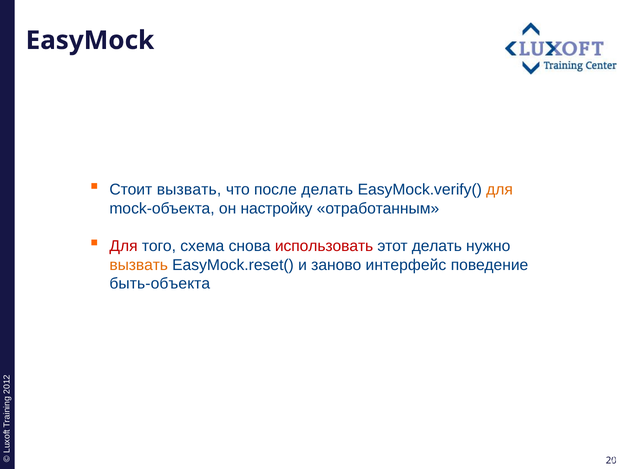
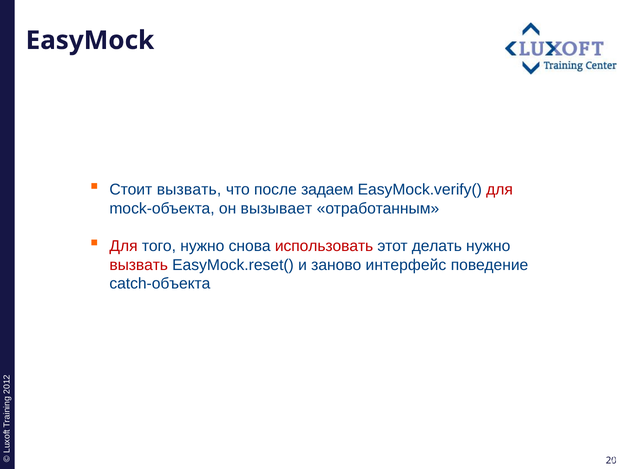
после делать: делать -> задаем (327, 190)
для colour: orange -> red (500, 190)
настройку: настройку -> вызывает (276, 209)
того схема: схема -> нужно (202, 246)
вызвать colour: orange -> red (139, 265)
быть-объекта: быть-объекта -> catch-объекта (160, 284)
